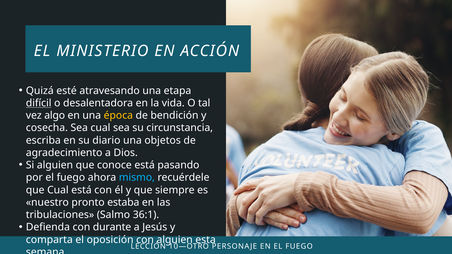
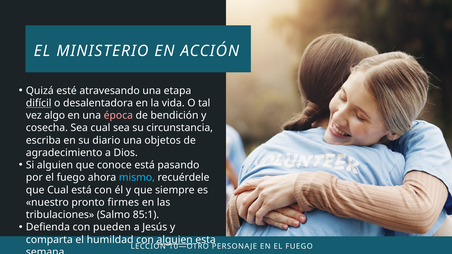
época colour: yellow -> pink (118, 116)
estaba: estaba -> firmes (123, 203)
36:1: 36:1 -> 85:1 (146, 215)
durante: durante -> pueden (112, 227)
oposición: oposición -> humildad (110, 240)
alguien underline: none -> present (175, 240)
